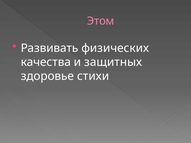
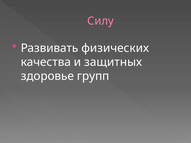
Этом: Этом -> Силу (101, 21)
стихи: стихи -> групп (93, 76)
